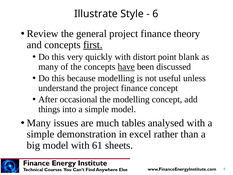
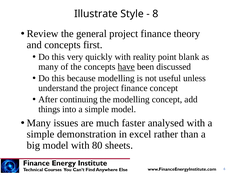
6: 6 -> 8 (155, 14)
first underline: present -> none (93, 45)
distort: distort -> reality (144, 57)
occasional: occasional -> continuing (79, 99)
tables: tables -> faster (133, 123)
61: 61 -> 80 (97, 145)
